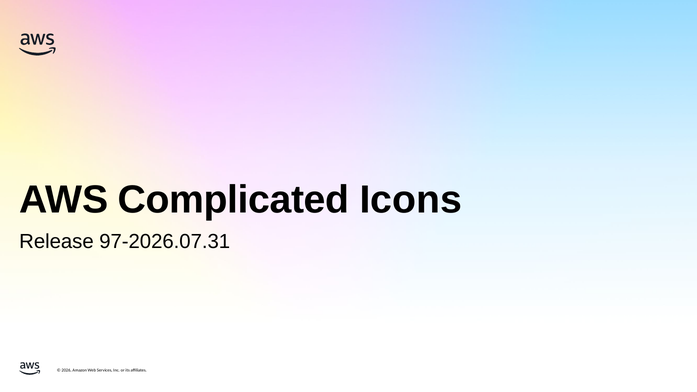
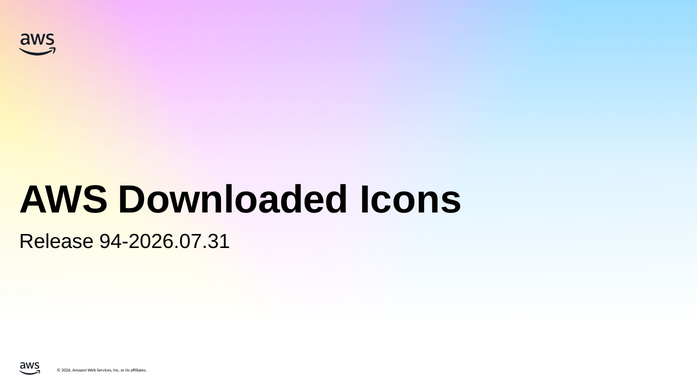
Complicated: Complicated -> Downloaded (233, 200)
97-2026.07.31: 97-2026.07.31 -> 94-2026.07.31 (165, 241)
